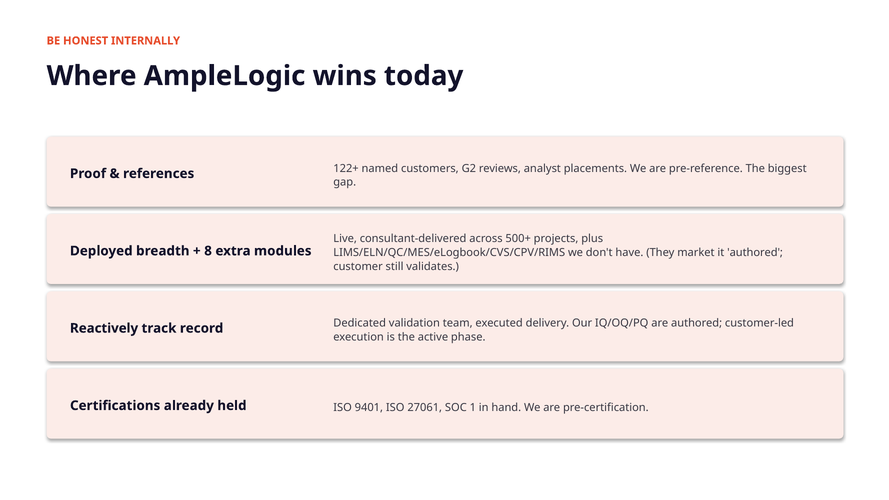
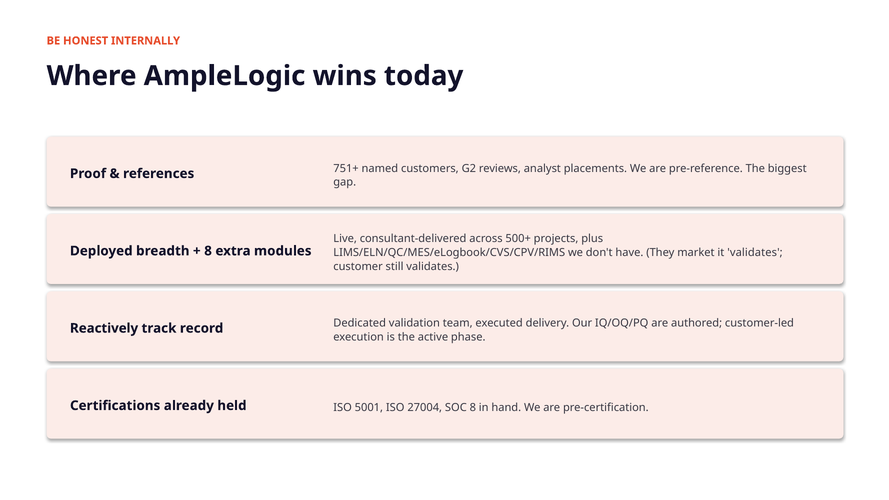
122+: 122+ -> 751+ (346, 168)
it authored: authored -> validates (755, 253)
9401: 9401 -> 5001 (369, 407)
27061: 27061 -> 27004 (425, 407)
SOC 1: 1 -> 8 (473, 407)
